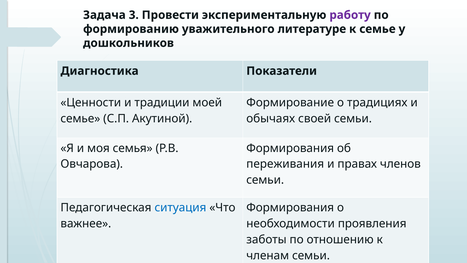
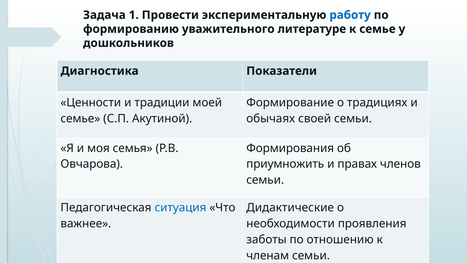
3: 3 -> 1 (134, 15)
работу colour: purple -> blue (350, 15)
переживания: переживания -> приумножить (285, 164)
Формирования: Формирования -> Дидактические (290, 208)
